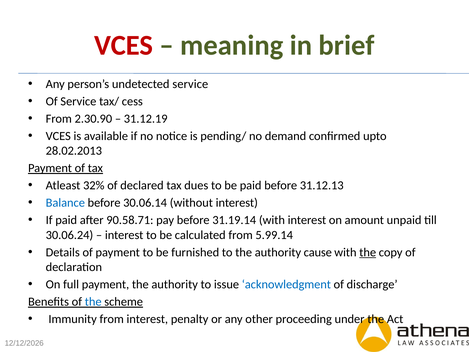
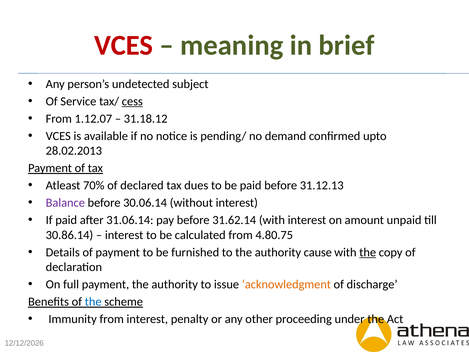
undetected service: service -> subject (190, 84)
cess underline: none -> present (132, 101)
2.30.90: 2.30.90 -> 1.12.07 (93, 119)
31.12.19: 31.12.19 -> 31.18.12 (146, 119)
32%: 32% -> 70% (94, 185)
Balance colour: blue -> purple (65, 203)
90.58.71: 90.58.71 -> 31.06.14 (130, 220)
31.19.14: 31.19.14 -> 31.62.14 (234, 220)
30.06.24: 30.06.24 -> 30.86.14 (69, 235)
5.99.14: 5.99.14 -> 4.80.75 (274, 235)
acknowledgment colour: blue -> orange (286, 284)
